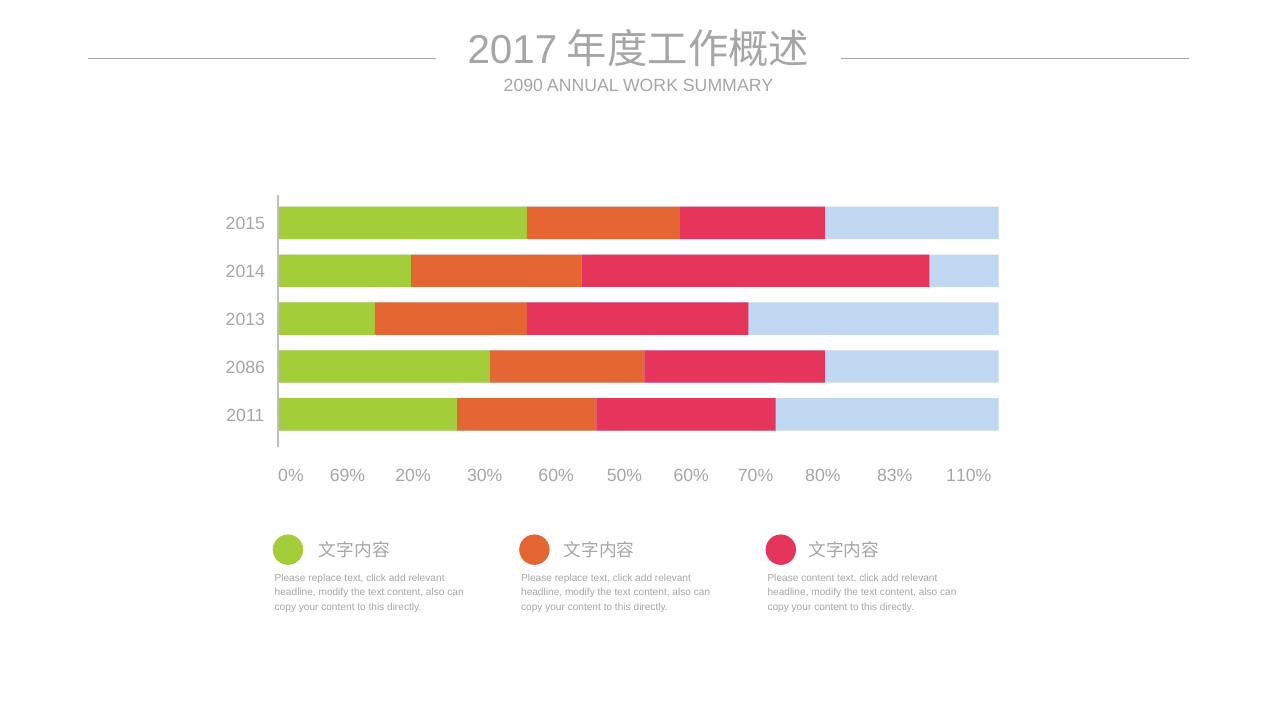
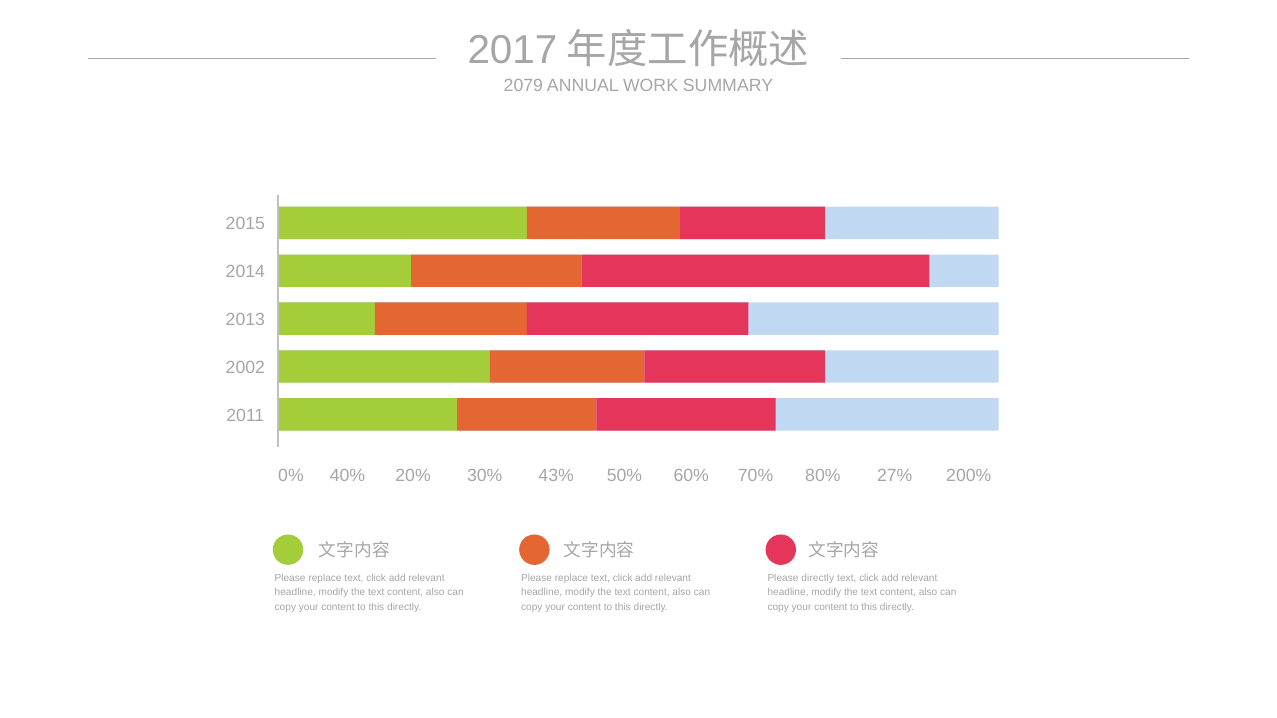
2090: 2090 -> 2079 (523, 86)
2086: 2086 -> 2002 (245, 368)
69%: 69% -> 40% (347, 476)
60%: 60% -> 43% (556, 476)
83%: 83% -> 27% (895, 476)
110%: 110% -> 200% (969, 476)
Please content: content -> directly (818, 578)
